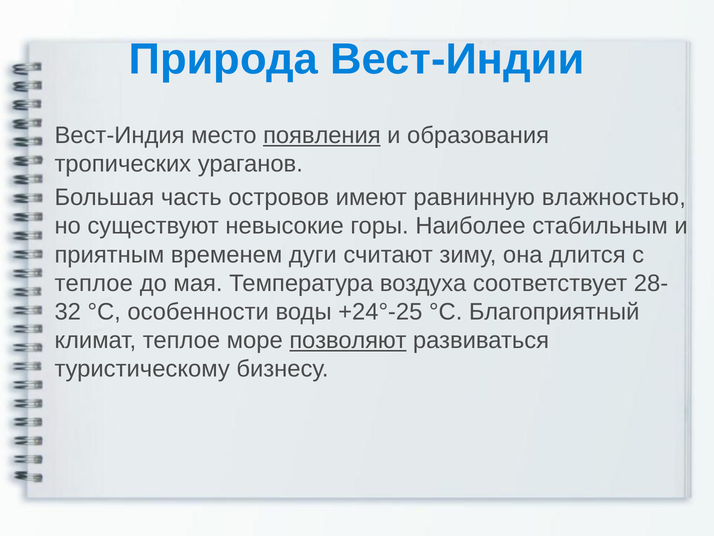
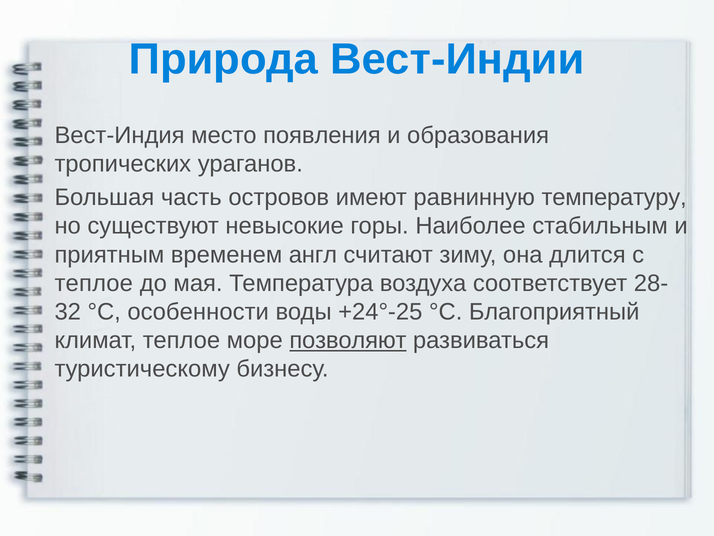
появления underline: present -> none (322, 135)
влажностью: влажностью -> температуру (614, 197)
дуги: дуги -> англ (313, 254)
